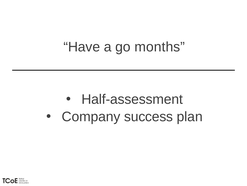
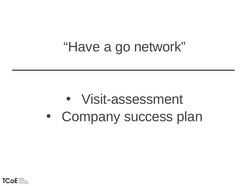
months: months -> network (160, 47)
Half-assessment: Half-assessment -> Visit-assessment (132, 99)
